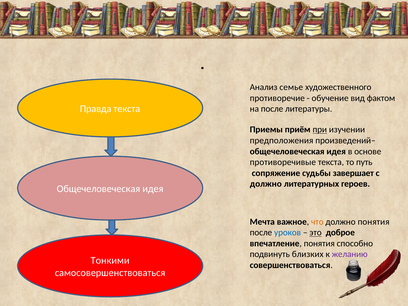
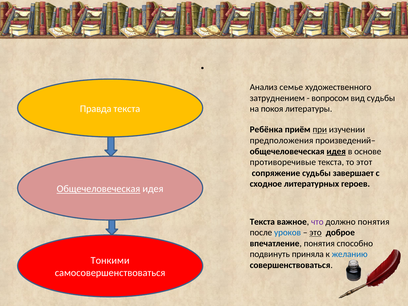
противоречие: противоречие -> затруднением (277, 98)
обучение: обучение -> вопросом (330, 98)
вид фактом: фактом -> судьбы (381, 98)
на после: после -> покоя (272, 109)
Приемы: Приемы -> Ребёнка (266, 130)
идея underline: none -> present (336, 151)
путь: путь -> этот (364, 162)
должно: должно -> сходное (266, 184)
Общечеловеческая underline: none -> present (98, 189)
Мечта: Мечта -> Текста (262, 222)
что colour: orange -> purple (317, 222)
близких: близких -> приняла (308, 254)
желанию colour: purple -> blue (350, 254)
